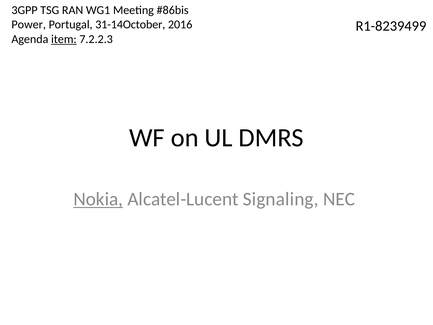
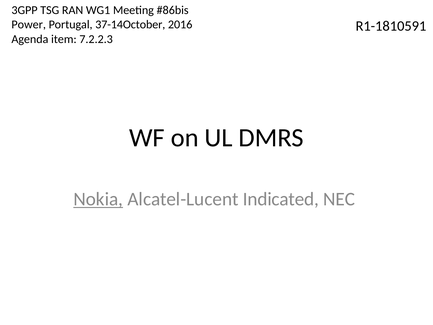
31-14October: 31-14October -> 37-14October (130, 25)
R1-8239499: R1-8239499 -> R1-1810591 (391, 26)
item underline: present -> none (64, 39)
Signaling: Signaling -> Indicated (281, 199)
